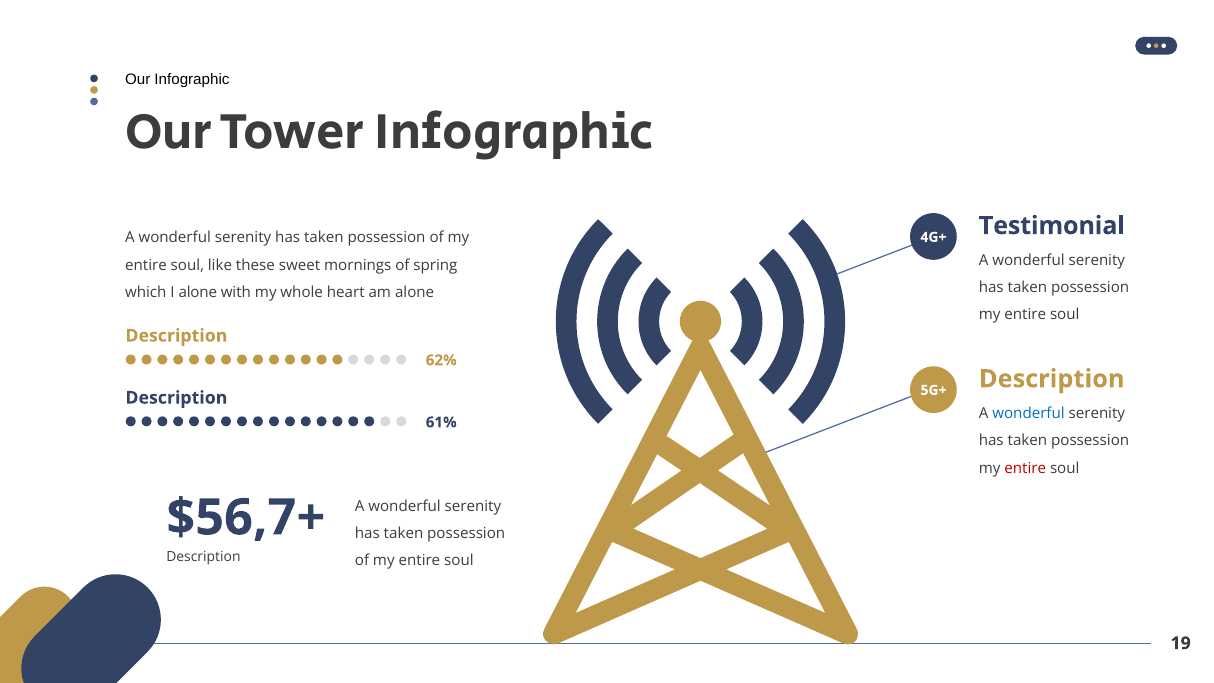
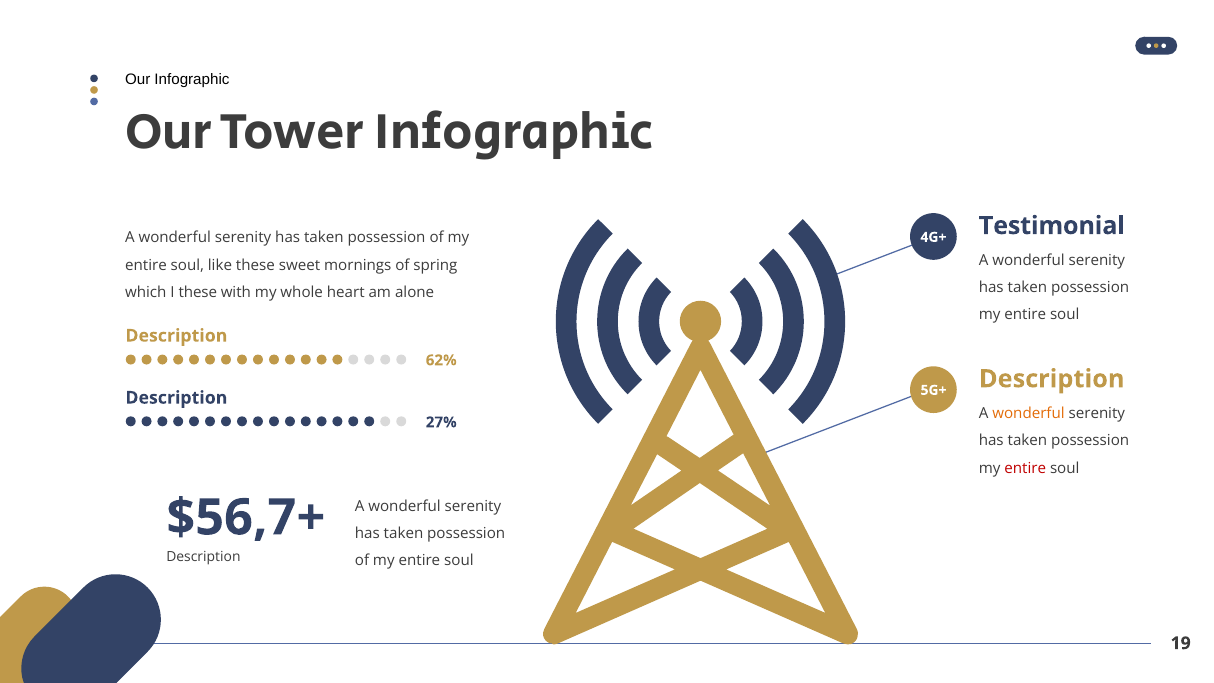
I alone: alone -> these (198, 293)
wonderful colour: blue -> orange (1029, 413)
61%: 61% -> 27% (441, 422)
